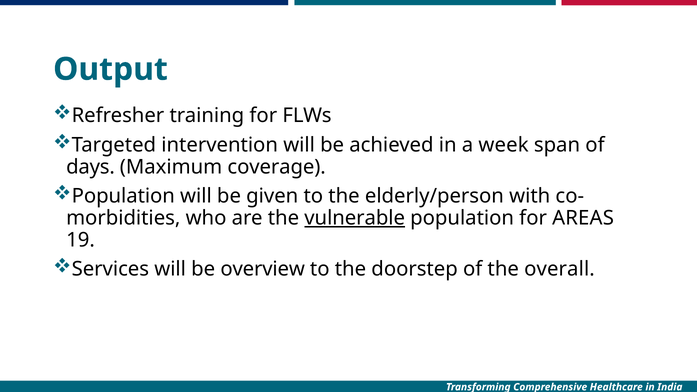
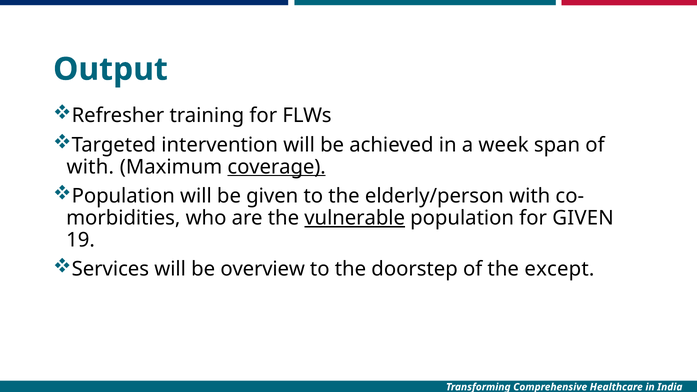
days: days -> with (90, 167)
coverage underline: none -> present (277, 167)
for AREAS: AREAS -> GIVEN (583, 218)
overall: overall -> except (559, 269)
